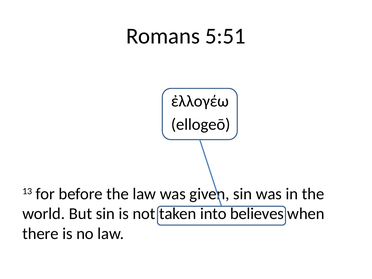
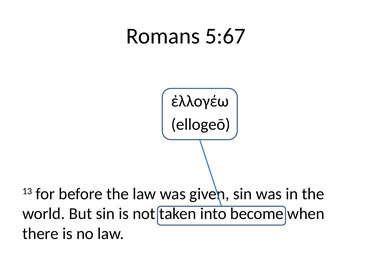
5:51: 5:51 -> 5:67 (225, 36)
believes: believes -> become (257, 214)
